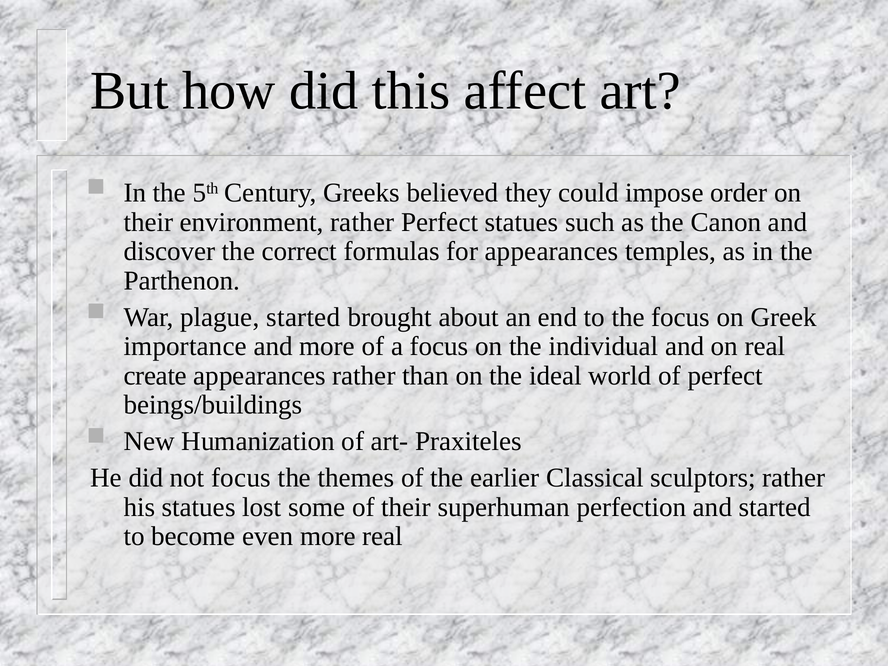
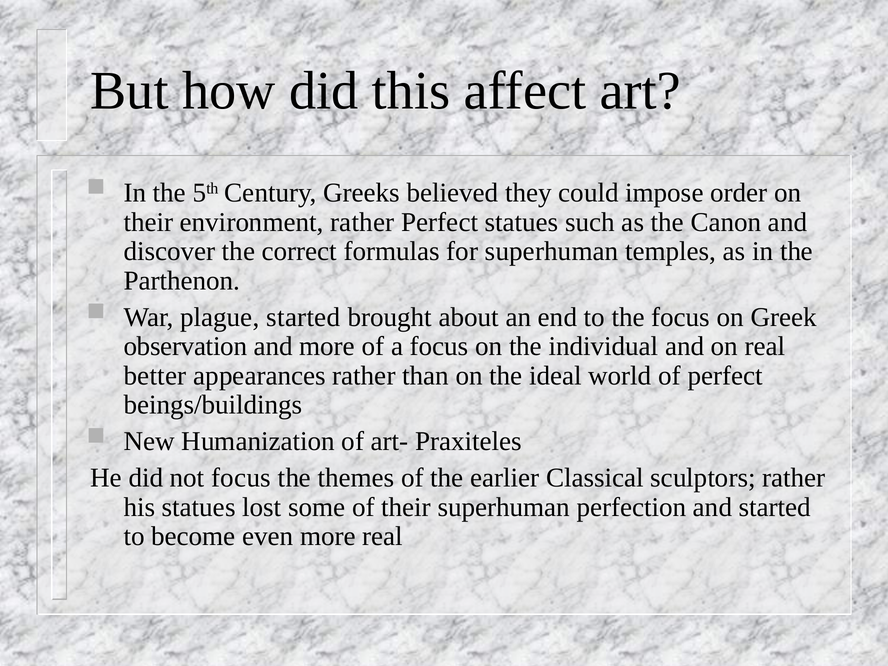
for appearances: appearances -> superhuman (552, 251)
importance: importance -> observation (185, 346)
create: create -> better (155, 376)
